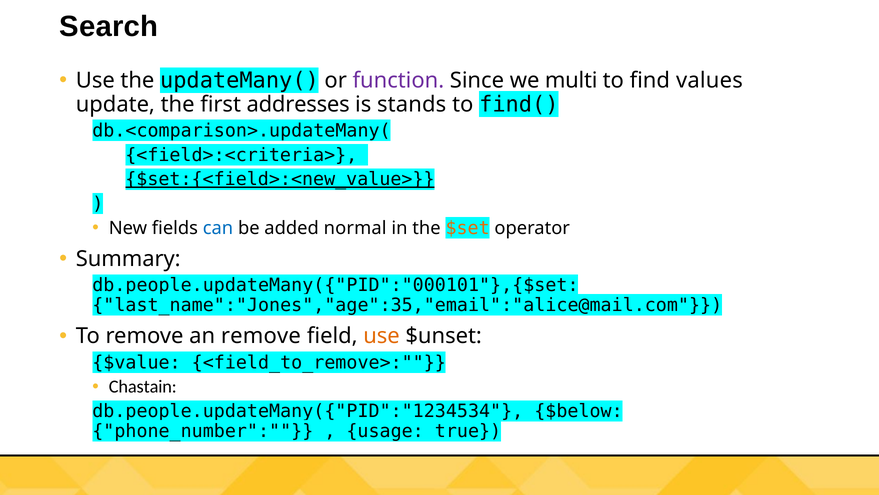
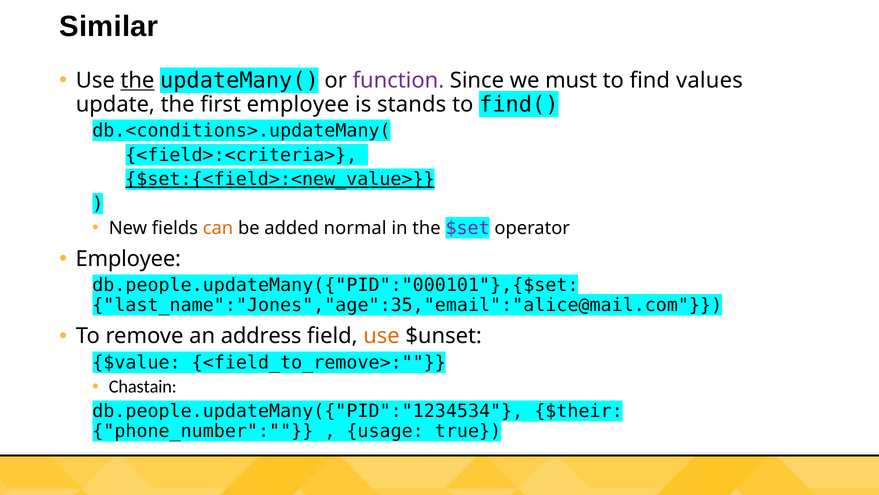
Search: Search -> Similar (109, 27)
the underline: none -> present (137, 80)
multi: multi -> must (571, 80)
first addresses: addresses -> employee (298, 104)
db.<comparison>.updateMany(: db.<comparison>.updateMany( -> db.<conditions>.updateMany( (241, 130)
can colour: blue -> orange (218, 228)
$set colour: orange -> purple (468, 228)
Summary: Summary -> Employee (128, 259)
an remove: remove -> address (261, 336)
$below: $below -> $their (579, 411)
